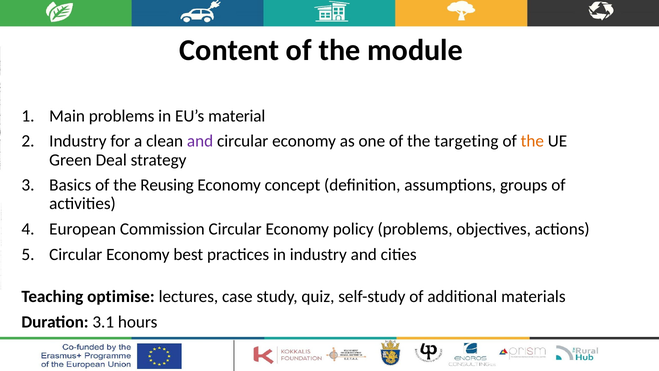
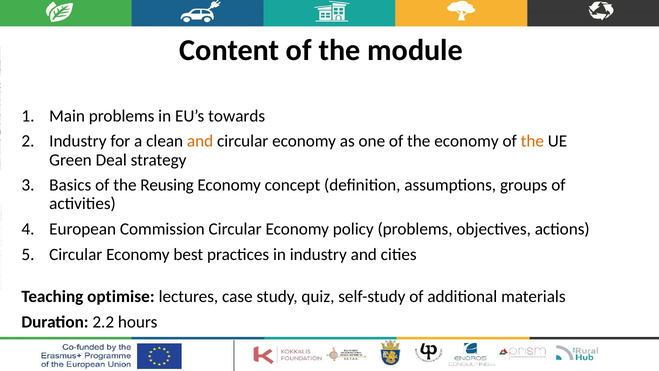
material: material -> towards (237, 116)
and colour: purple -> orange (200, 141)
the targeting: targeting -> economy (466, 141)
3.1: 3.1 -> 2.2 (103, 322)
